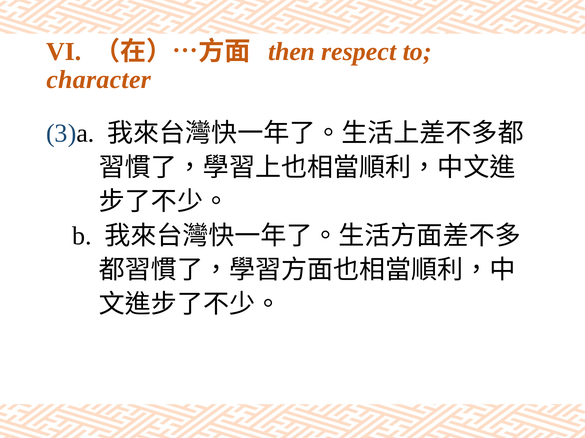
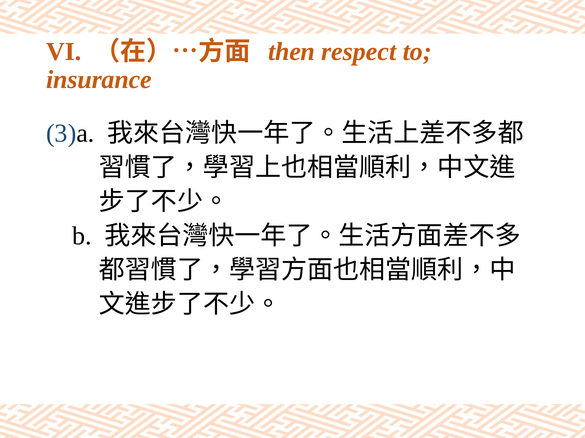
character: character -> insurance (99, 80)
